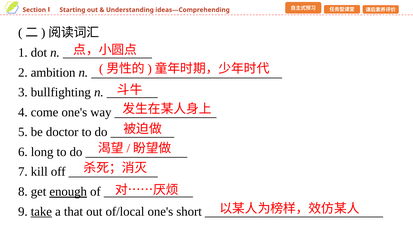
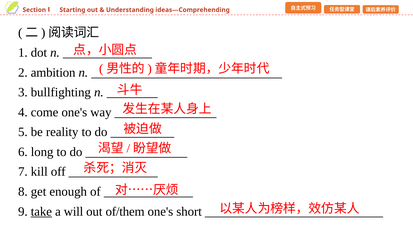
doctor: doctor -> reality (62, 132)
enough underline: present -> none (68, 192)
that: that -> will (74, 212)
of/local: of/local -> of/them (125, 212)
